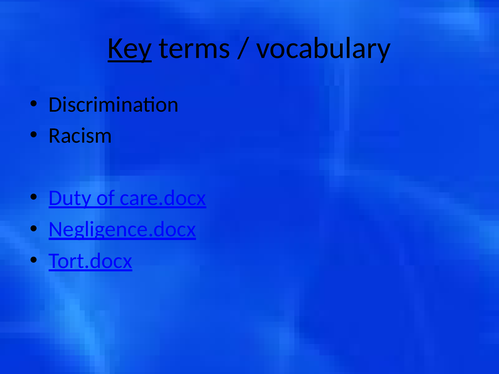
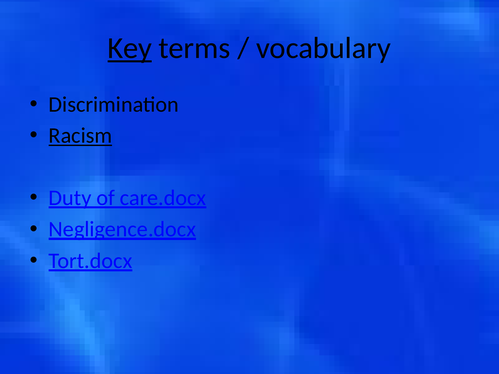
Racism underline: none -> present (80, 136)
